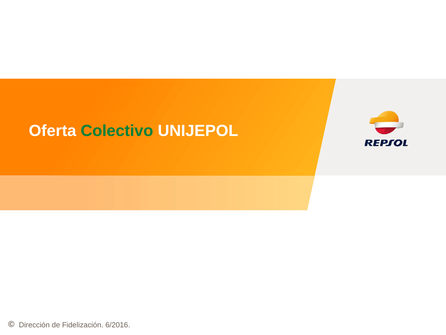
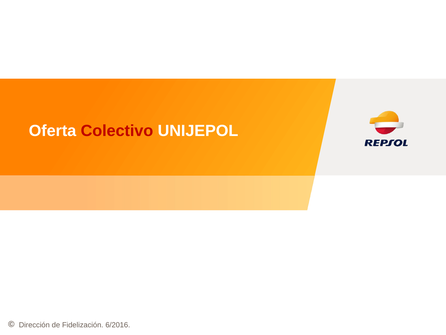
Colectivo colour: green -> red (117, 131)
